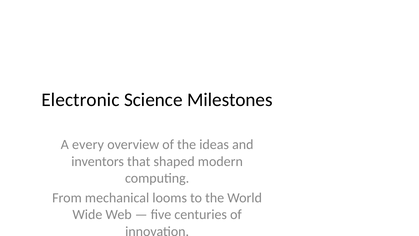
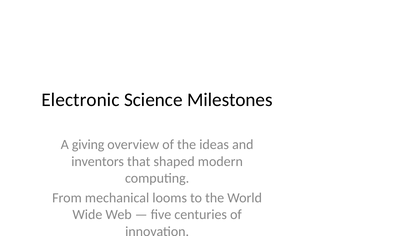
every: every -> giving (88, 145)
